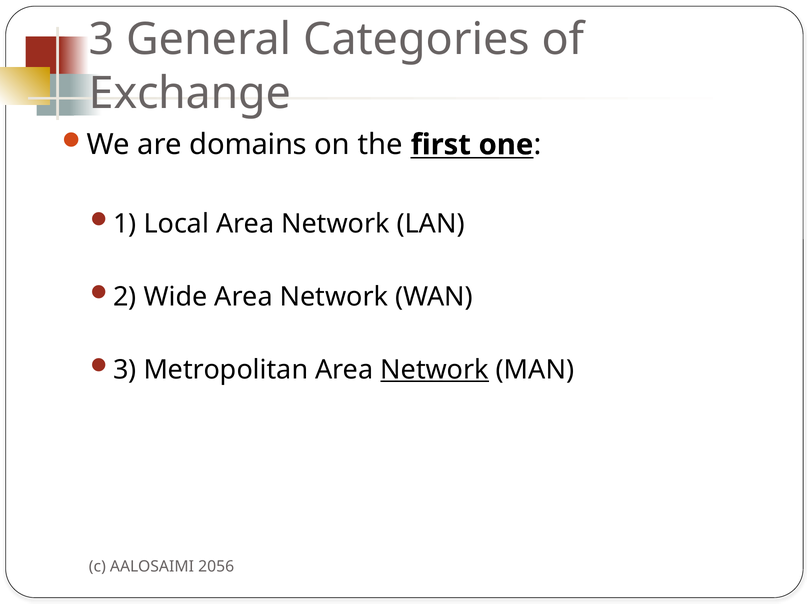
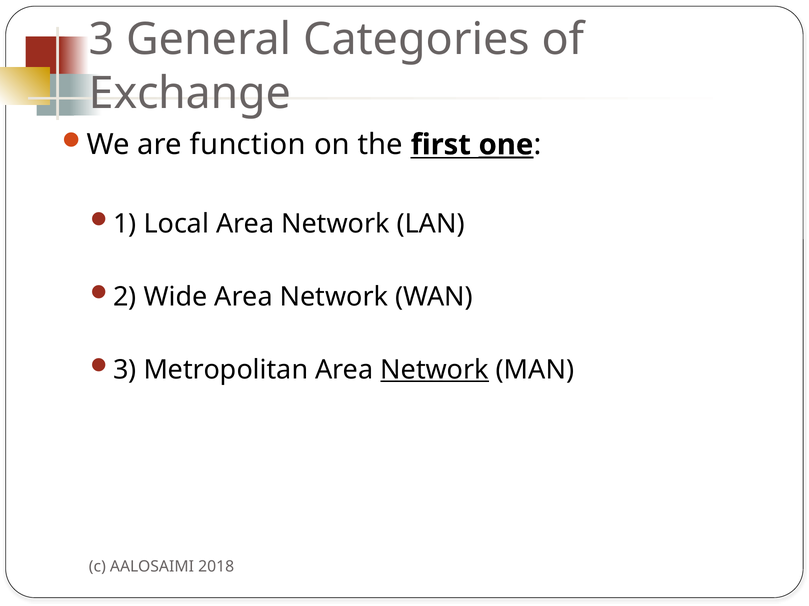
domains: domains -> function (248, 145)
one underline: none -> present (506, 145)
2056: 2056 -> 2018 (216, 567)
